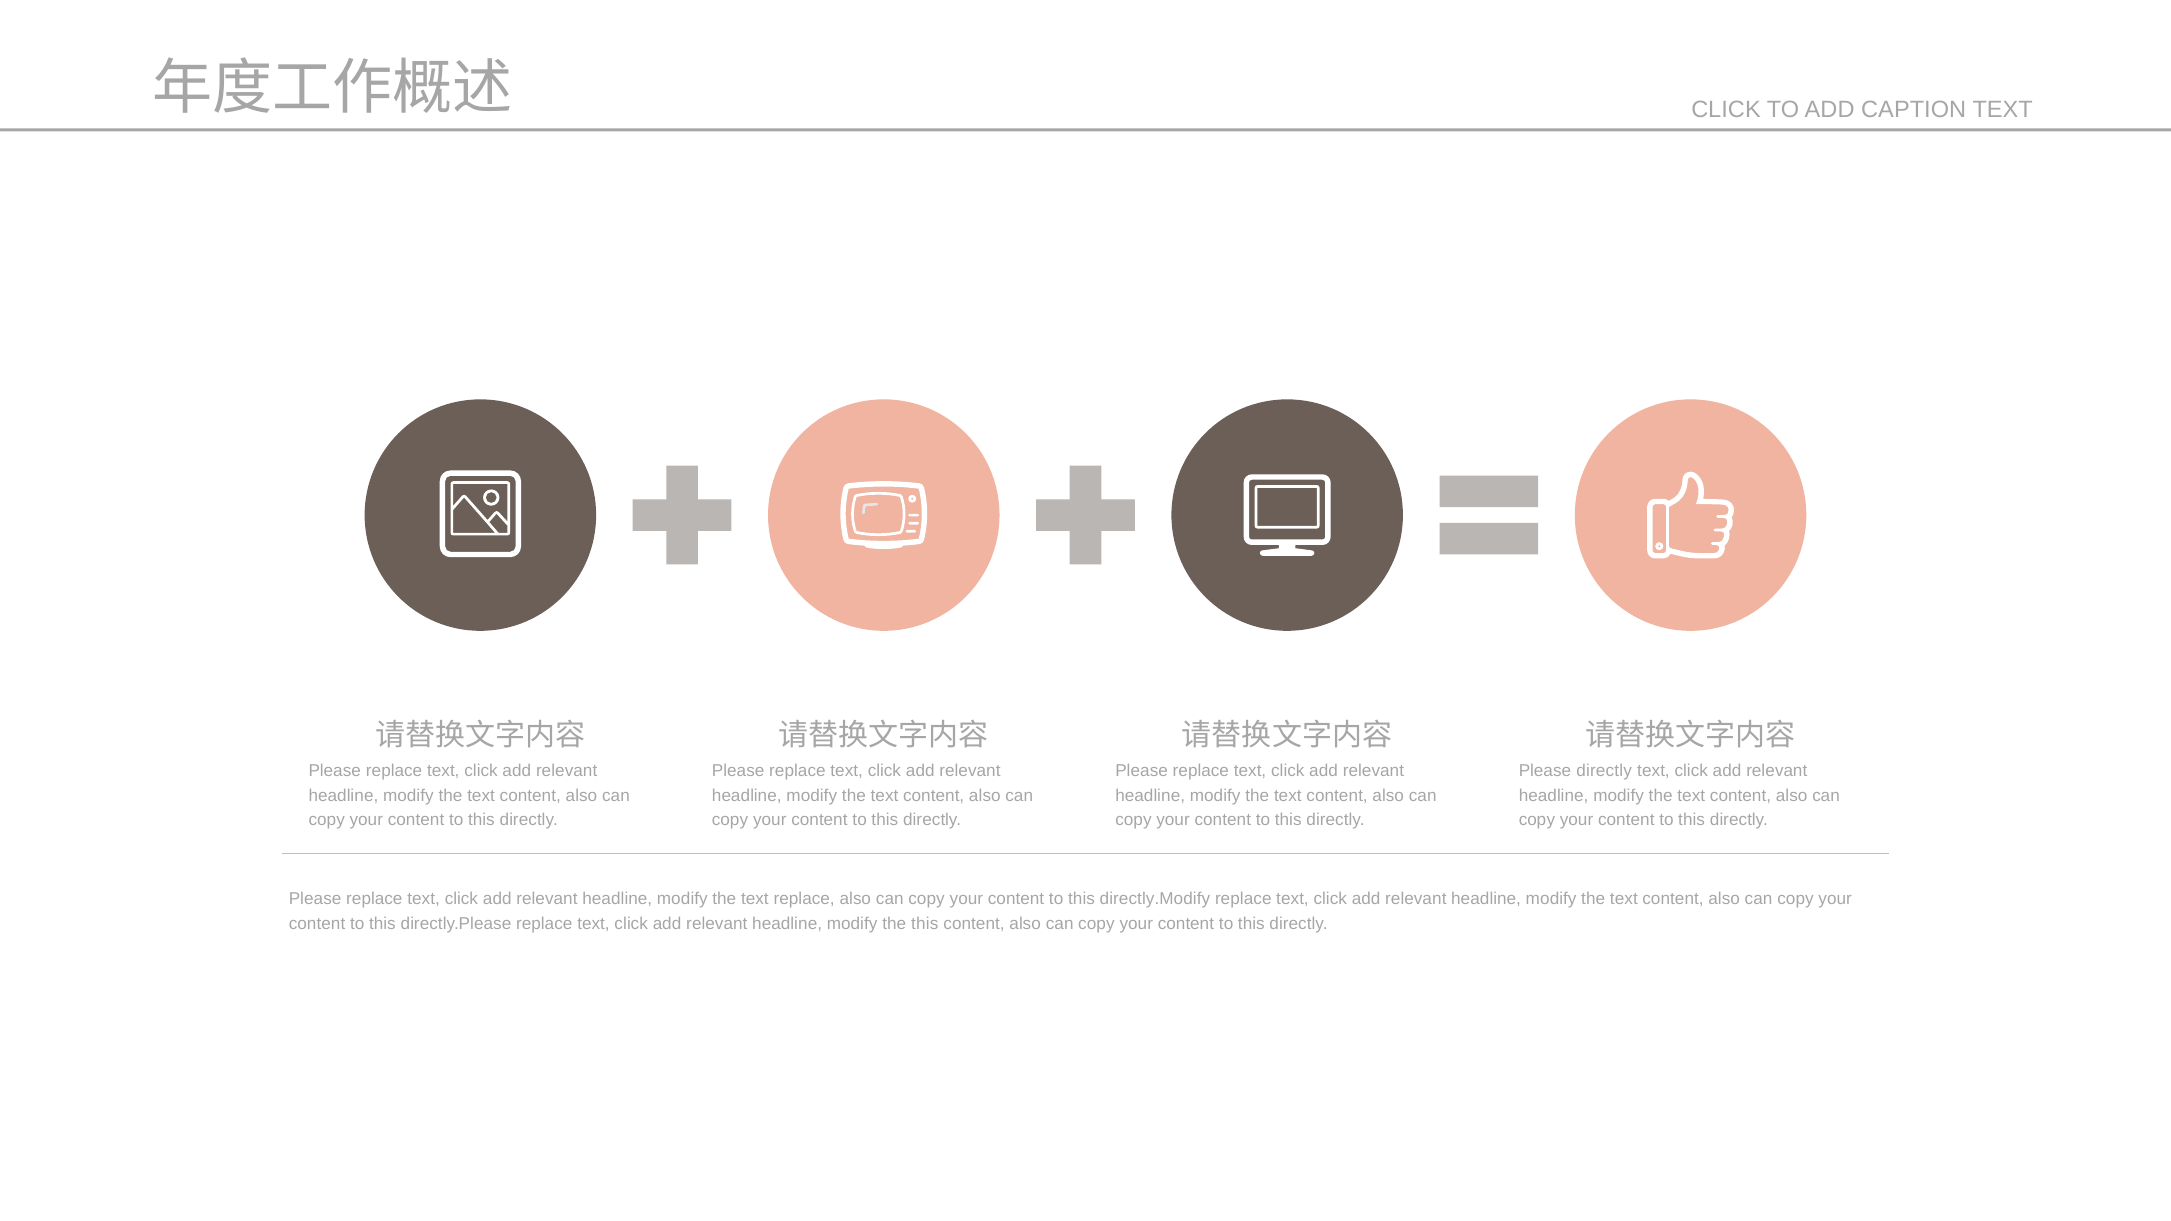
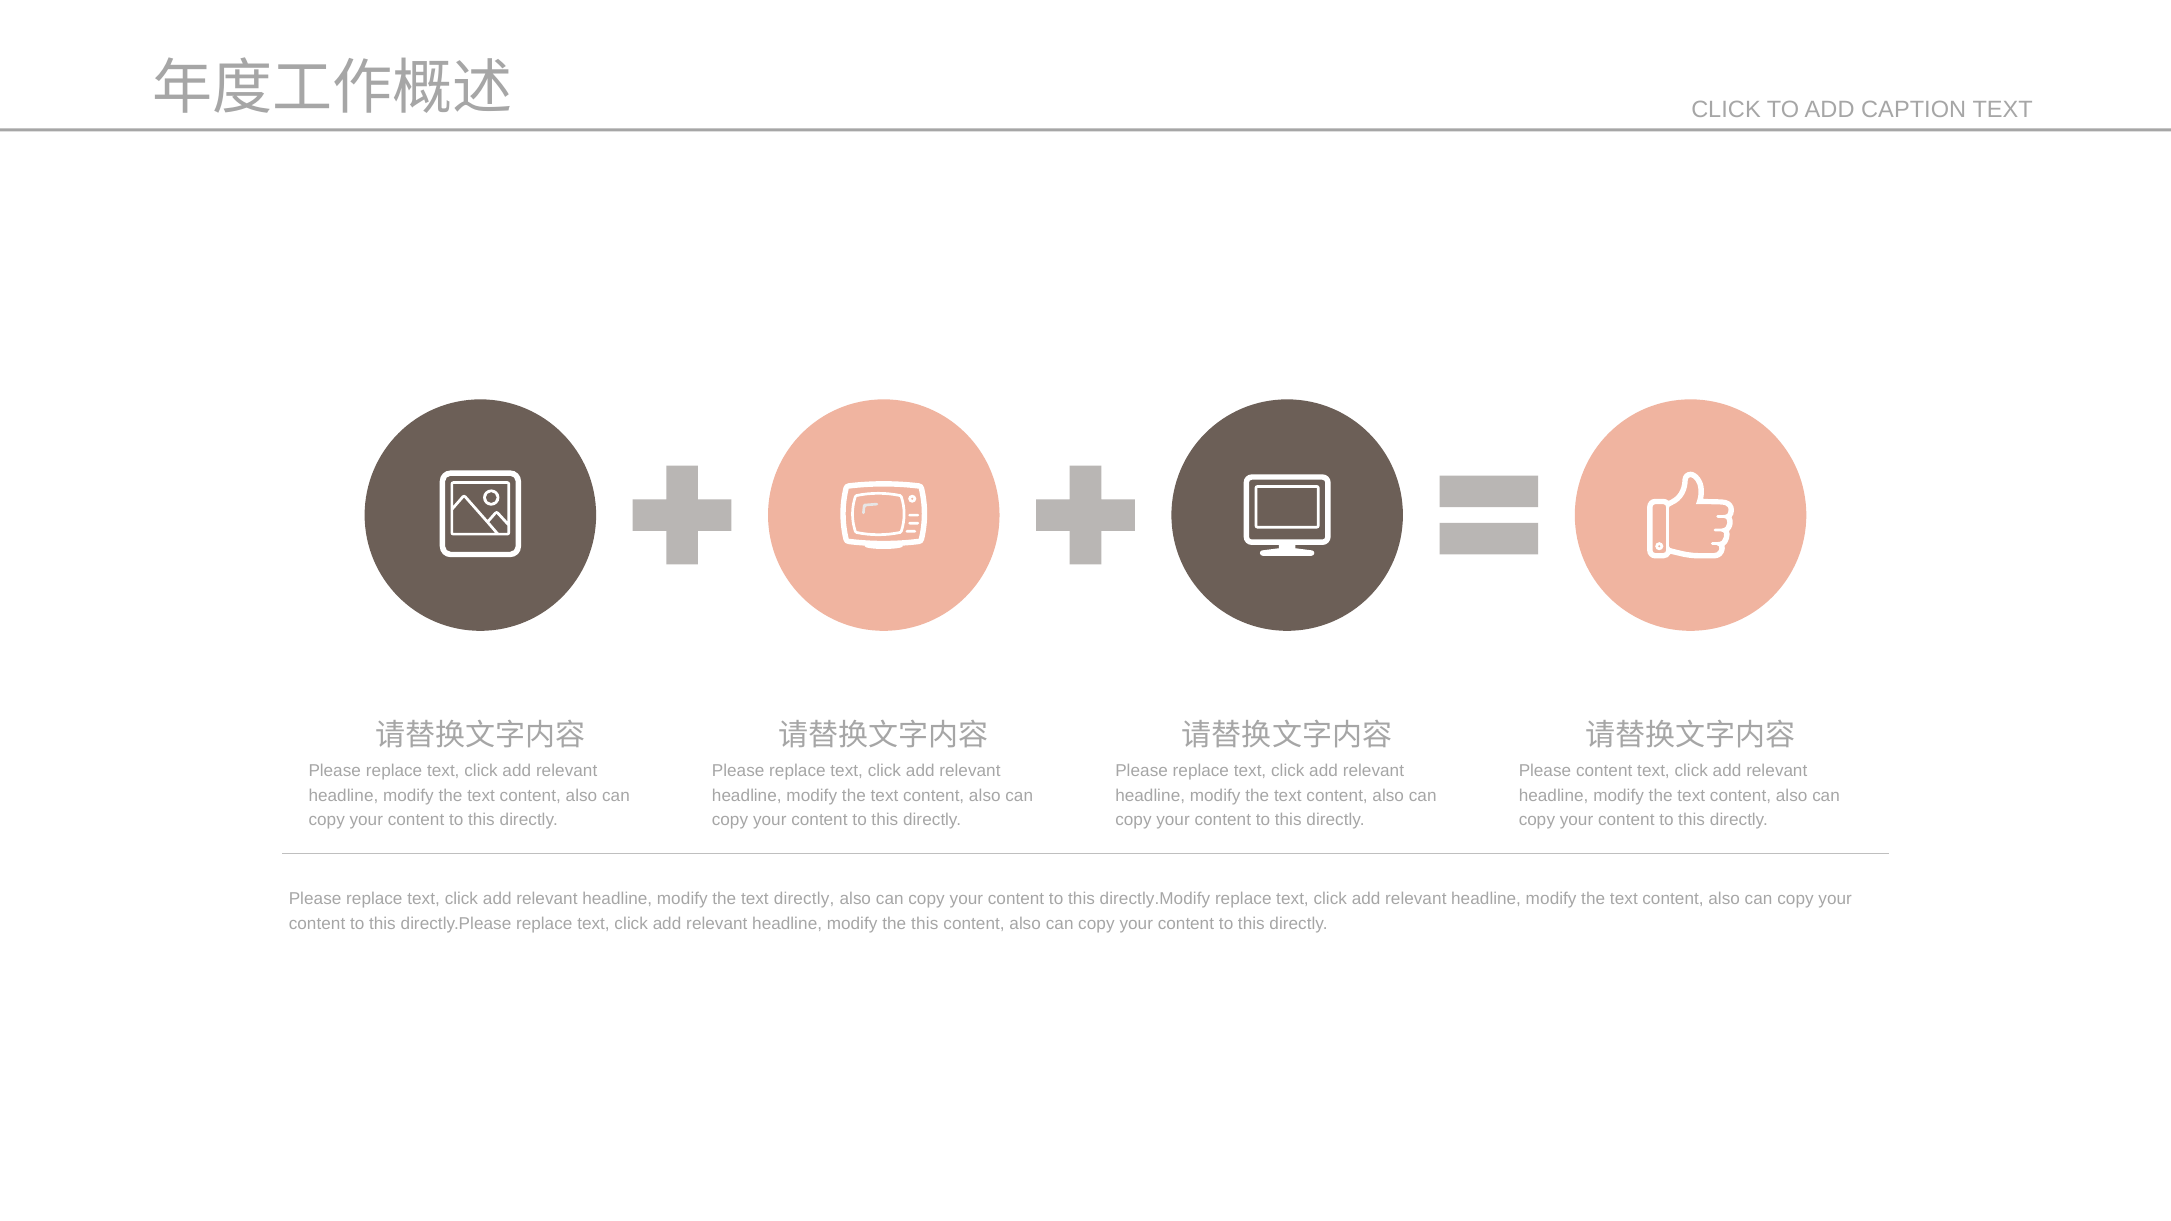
Please directly: directly -> content (1604, 771)
text replace: replace -> directly (804, 899)
